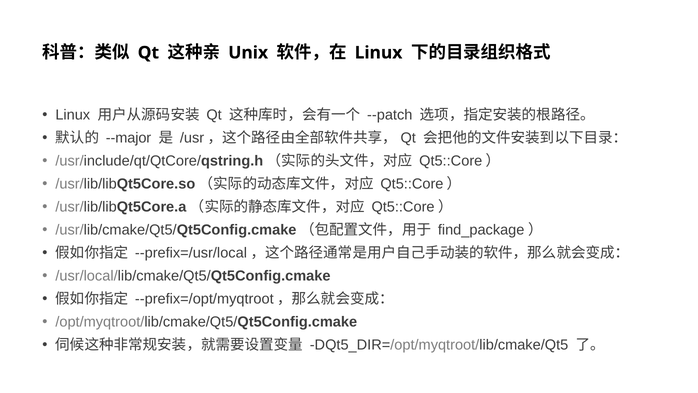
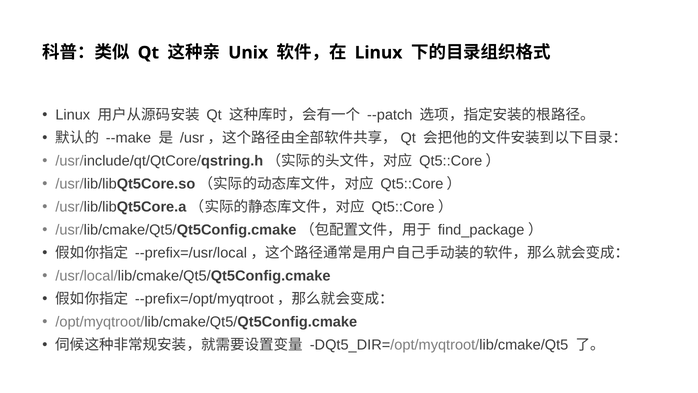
--major: --major -> --make (128, 138)
